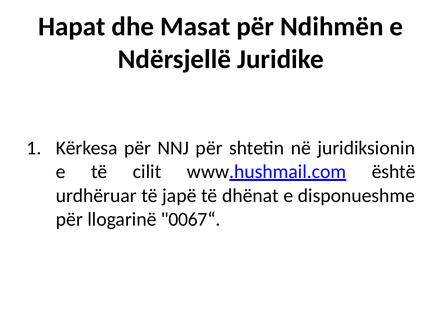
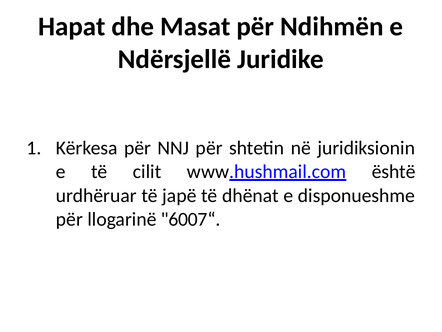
0067“: 0067“ -> 6007“ (191, 219)
